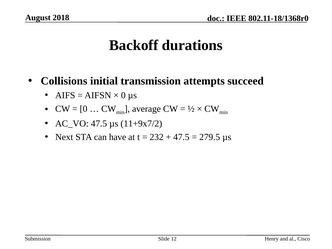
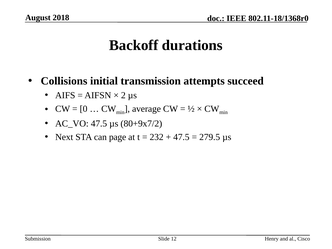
0: 0 -> 2 (123, 95)
11+9x7/2: 11+9x7/2 -> 80+9x7/2 (141, 124)
have: have -> page (118, 137)
